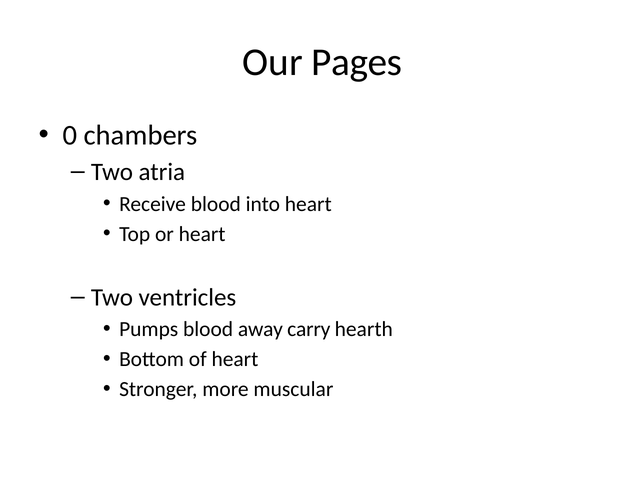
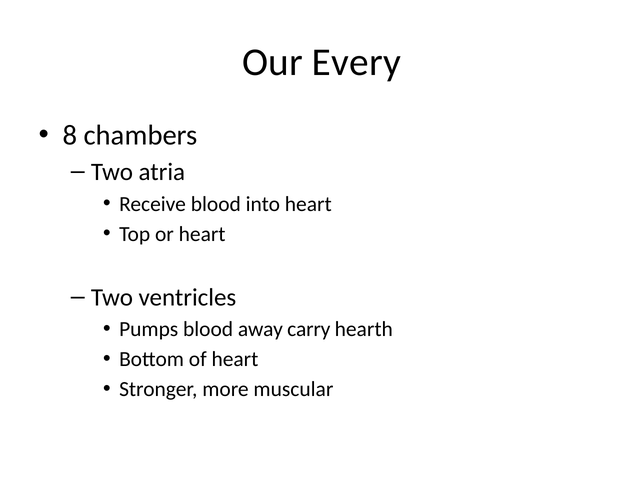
Pages: Pages -> Every (356, 62)
0: 0 -> 8 (70, 135)
